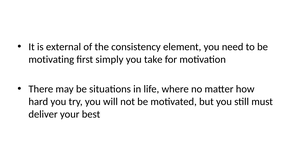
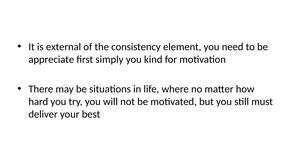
motivating: motivating -> appreciate (51, 60)
take: take -> kind (153, 60)
